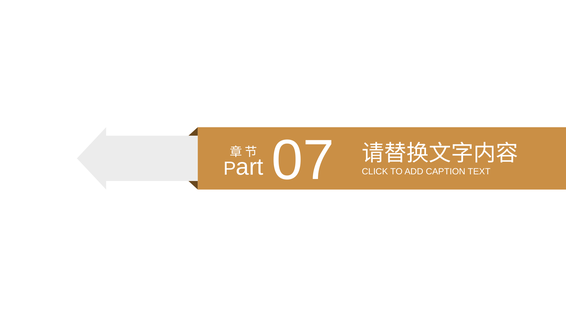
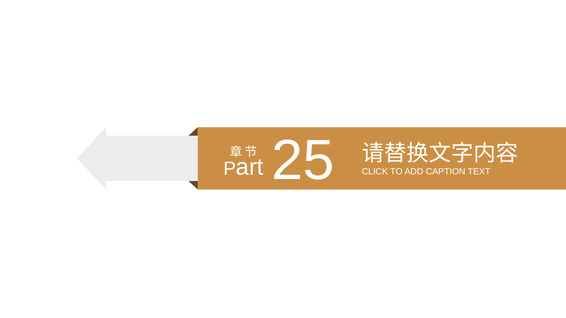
07: 07 -> 25 (303, 161)
